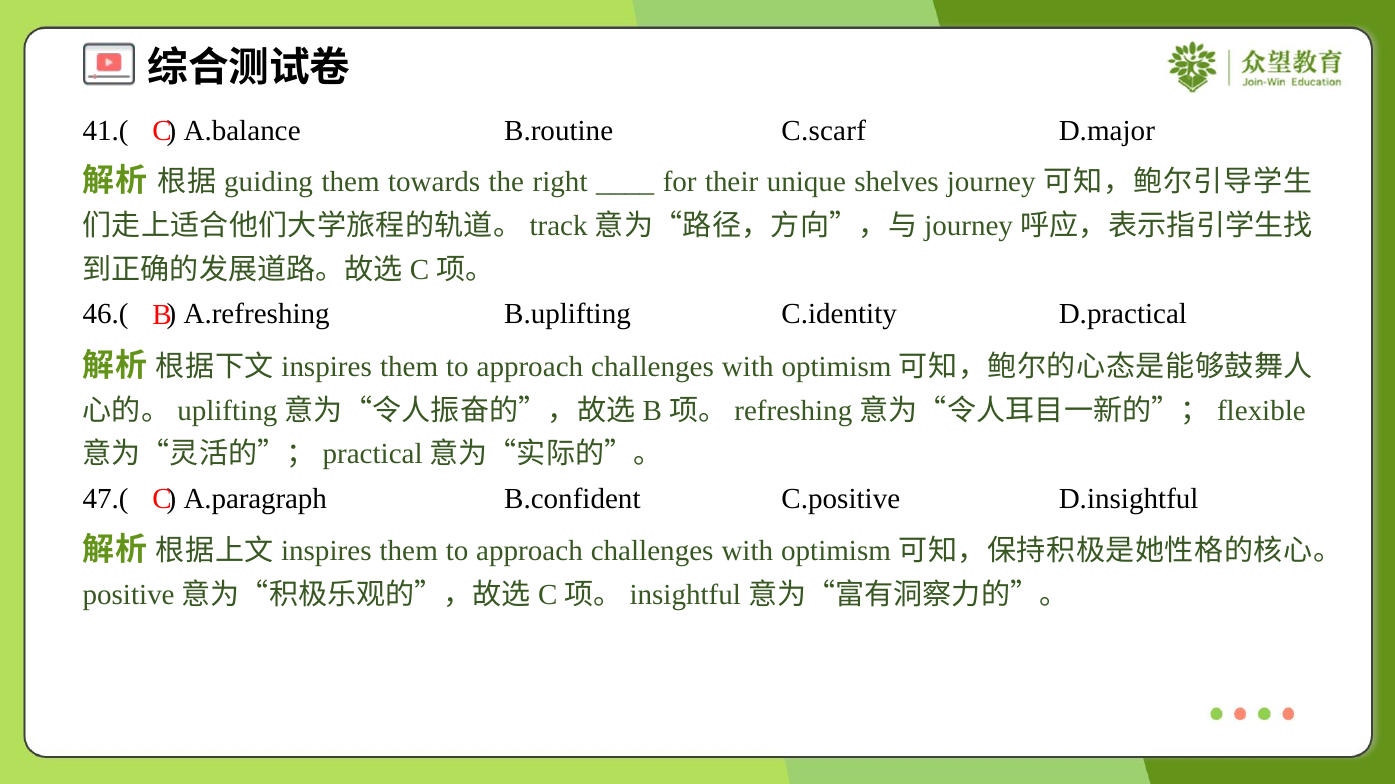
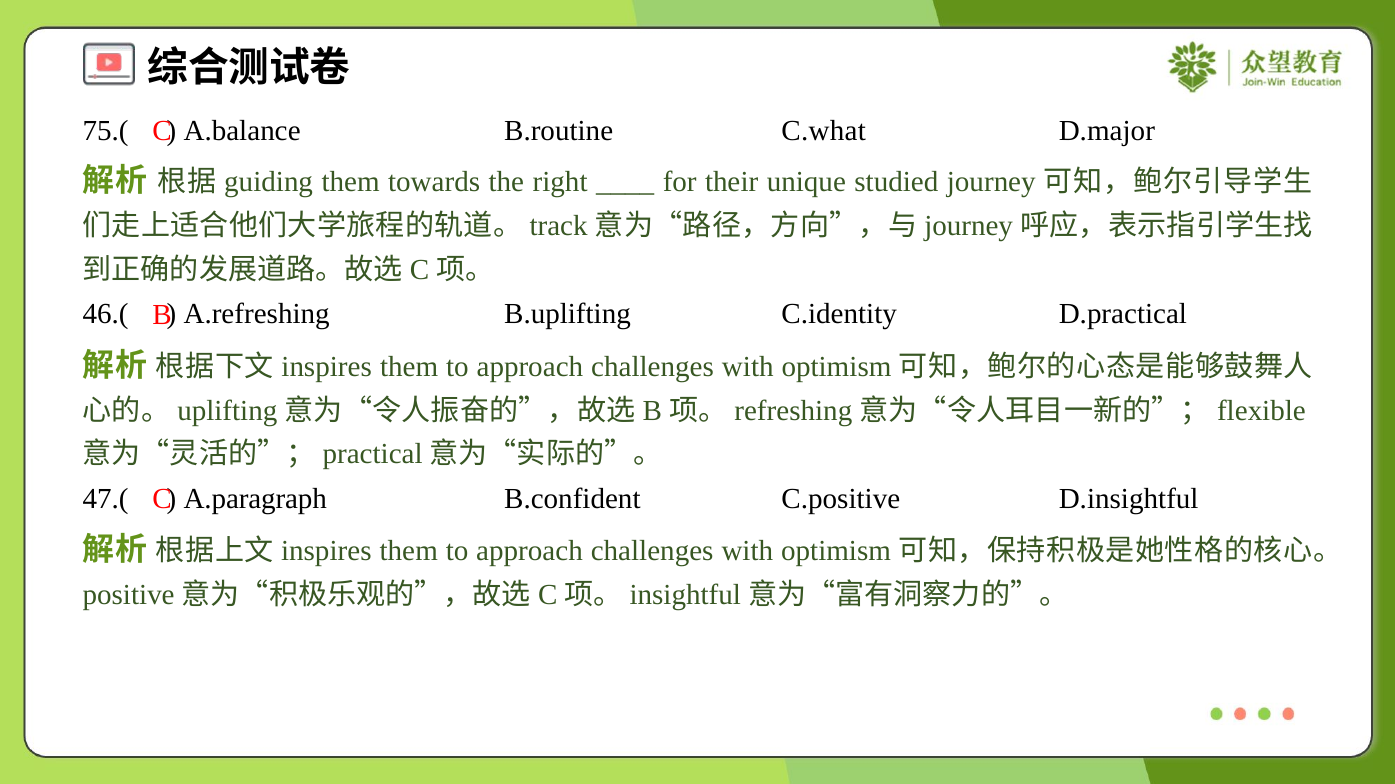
41.(: 41.( -> 75.( (106, 131)
C.scarf: C.scarf -> C.what (824, 131)
shelves: shelves -> studied (896, 182)
